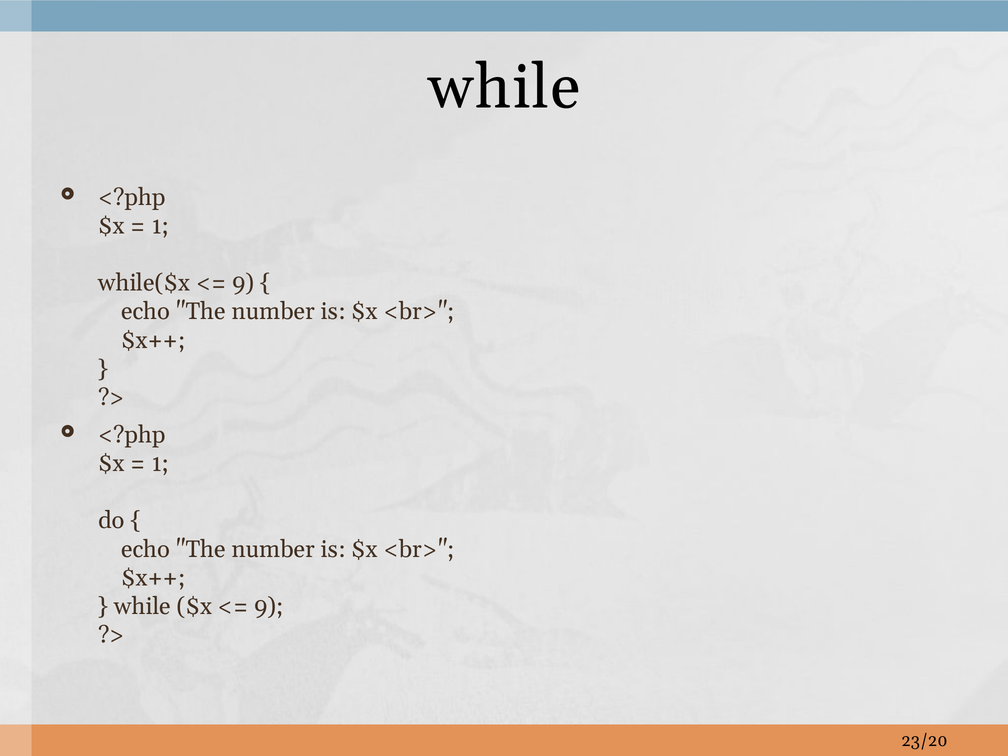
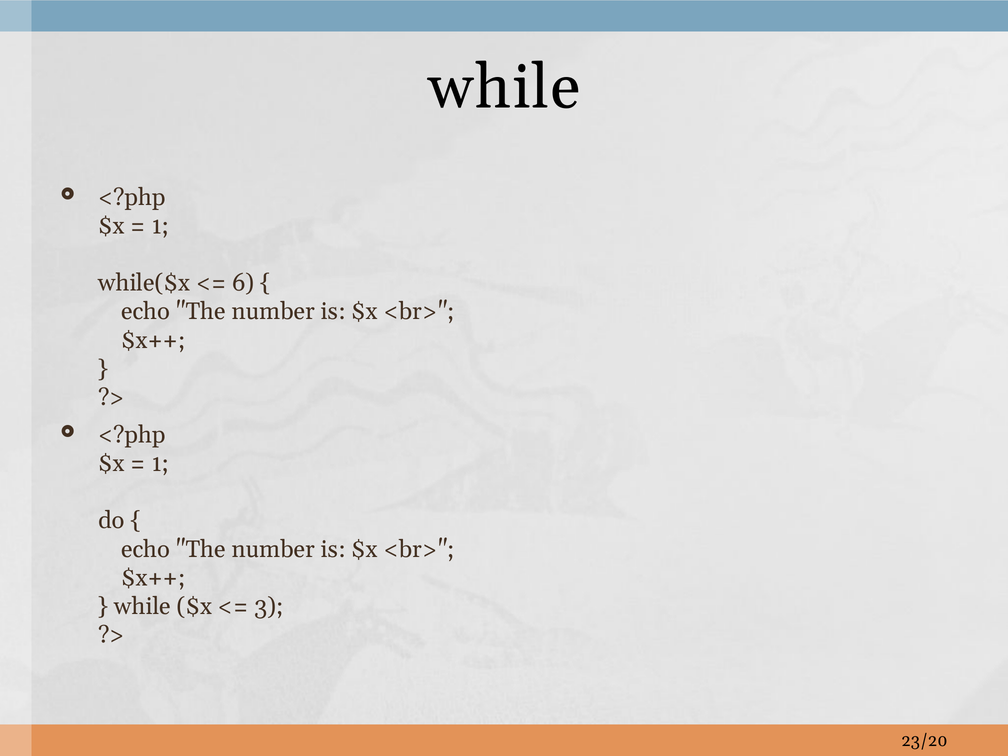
9: 9 -> 6 (243, 283)
9: 9 -> 3 (269, 606)
